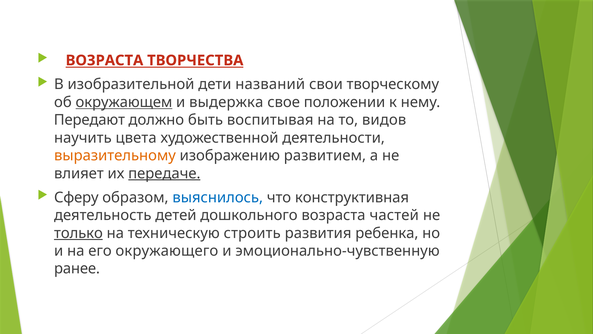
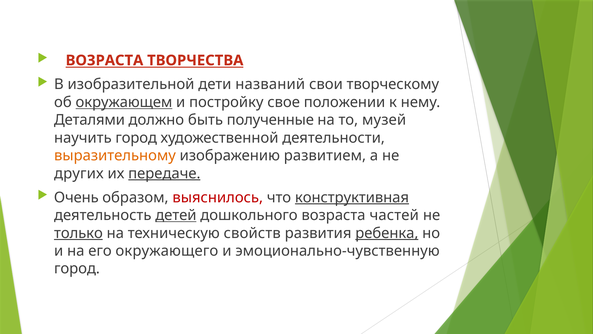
выдержка: выдержка -> постройку (226, 102)
Передают: Передают -> Деталями (89, 120)
воспитывая: воспитывая -> полученные (270, 120)
видов: видов -> музей (384, 120)
научить цвета: цвета -> город (136, 138)
влияет: влияет -> других (79, 173)
Сферу: Сферу -> Очень (76, 197)
выяснилось colour: blue -> red (218, 197)
конструктивная underline: none -> present (352, 197)
детей underline: none -> present (176, 215)
строить: строить -> свойств (252, 233)
ребенка underline: none -> present (387, 233)
ранее: ранее -> город (77, 268)
